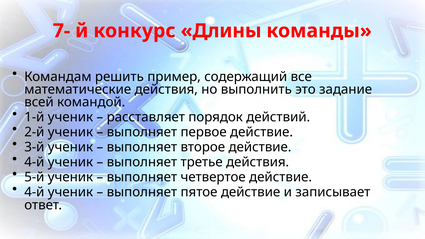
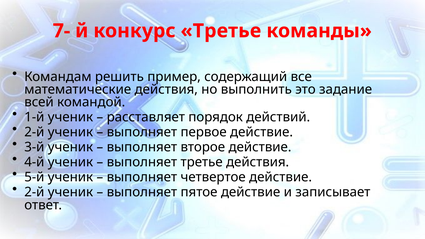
конкурс Длины: Длины -> Третье (221, 31)
4-й: 4-й -> 2-й (34, 192)
